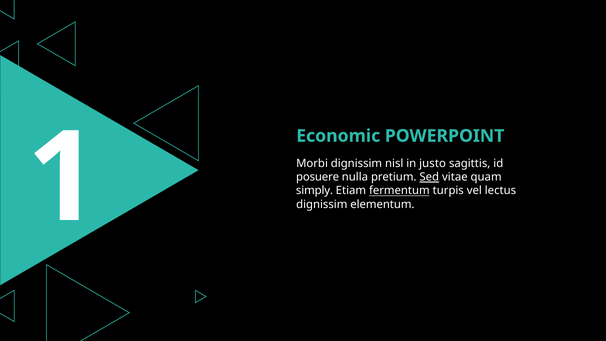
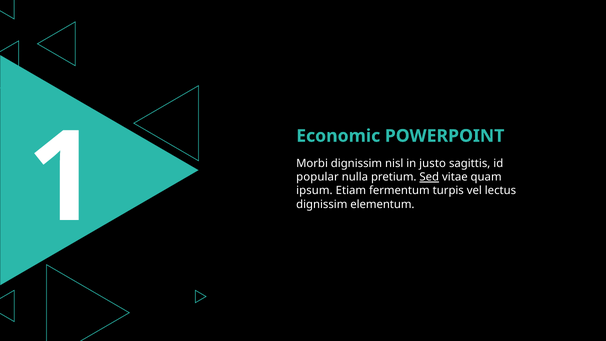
posuere: posuere -> popular (317, 177)
simply: simply -> ipsum (314, 191)
fermentum underline: present -> none (399, 191)
